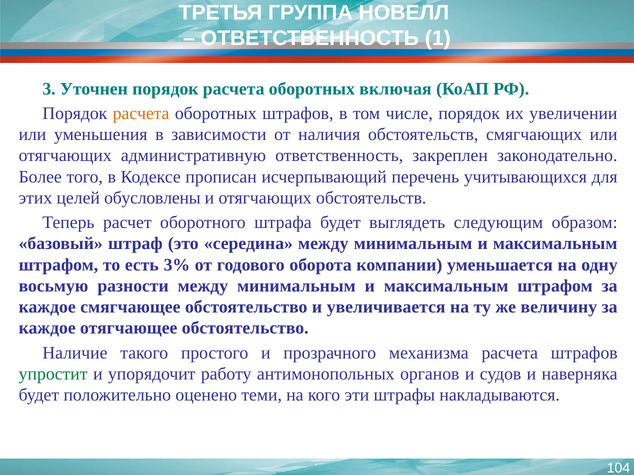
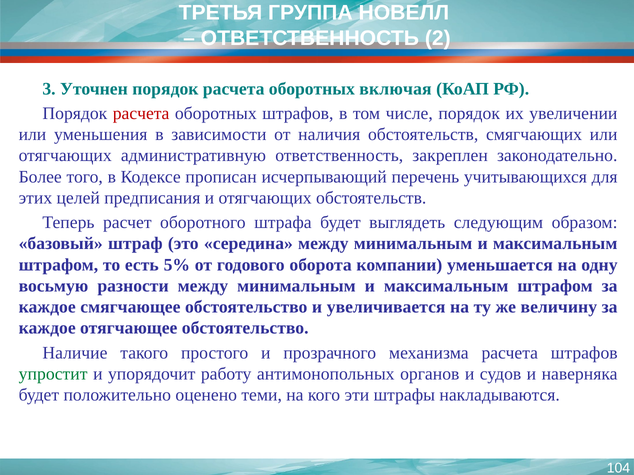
1: 1 -> 2 (438, 38)
расчета colour: orange -> red (141, 114)
обусловлены: обусловлены -> предписания (152, 198)
3%: 3% -> 5% (177, 265)
